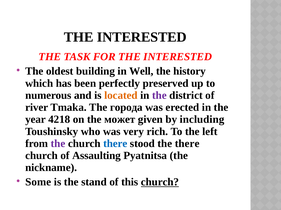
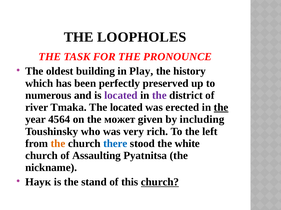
INTERESTED: INTERESTED -> LOOPHOLES (142, 37)
FOR THE INTERESTED: INTERESTED -> PRONOUNCE (178, 57)
Well: Well -> Play (141, 71)
located colour: orange -> purple (121, 96)
The города: города -> located (126, 108)
the underline: none -> present (221, 108)
4218: 4218 -> 4564 (59, 120)
the colour: purple -> orange (58, 144)
the there: there -> white (187, 144)
Some: Some -> Наук (38, 183)
